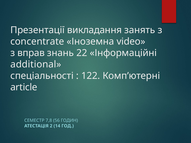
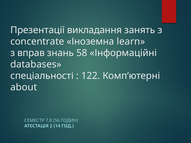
video: video -> learn (131, 42)
22: 22 -> 58 (82, 53)
additional: additional -> databases (36, 64)
article: article -> about (24, 87)
